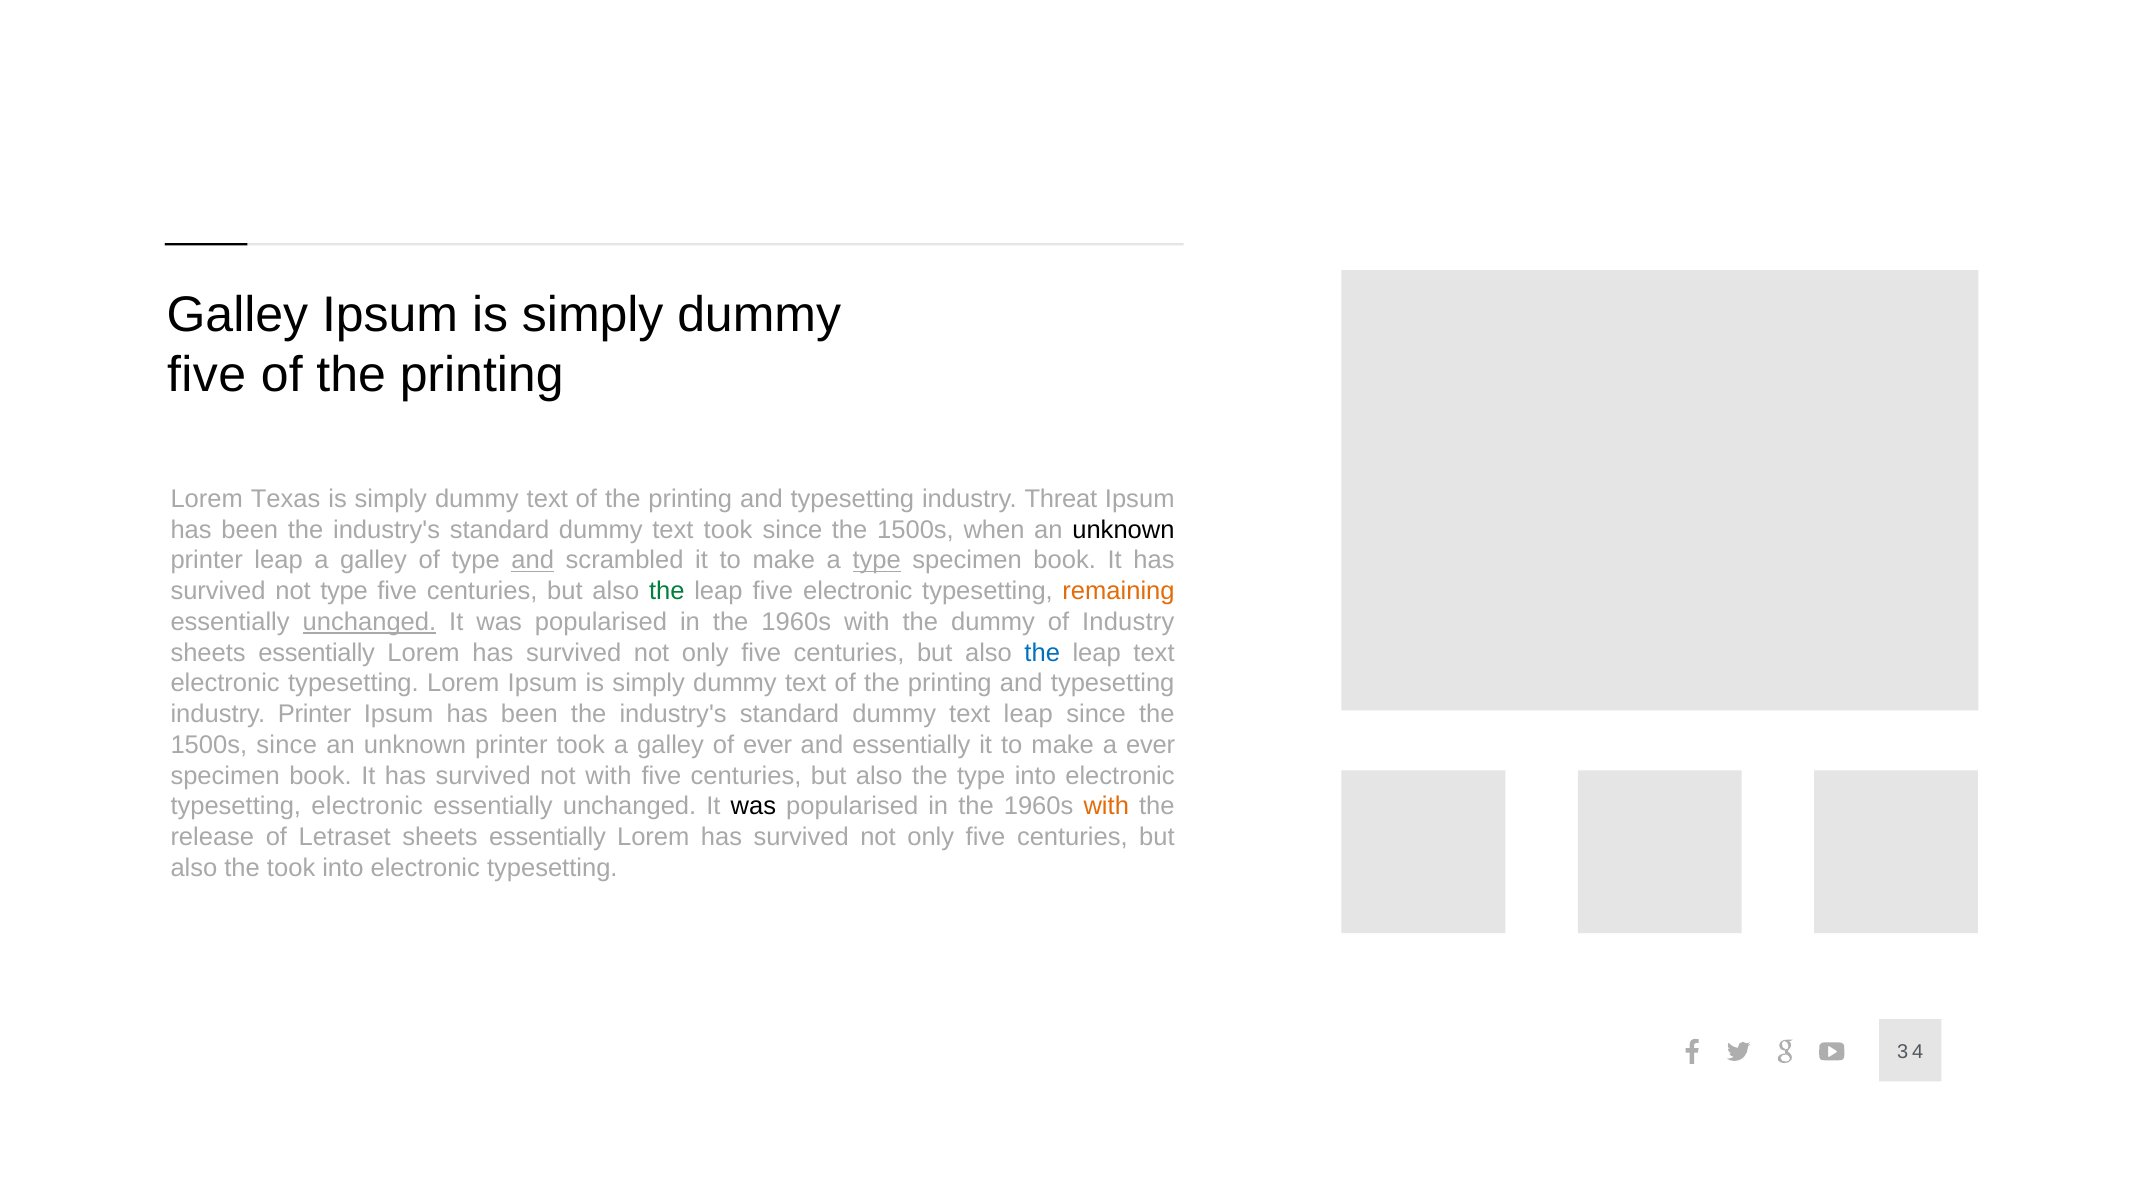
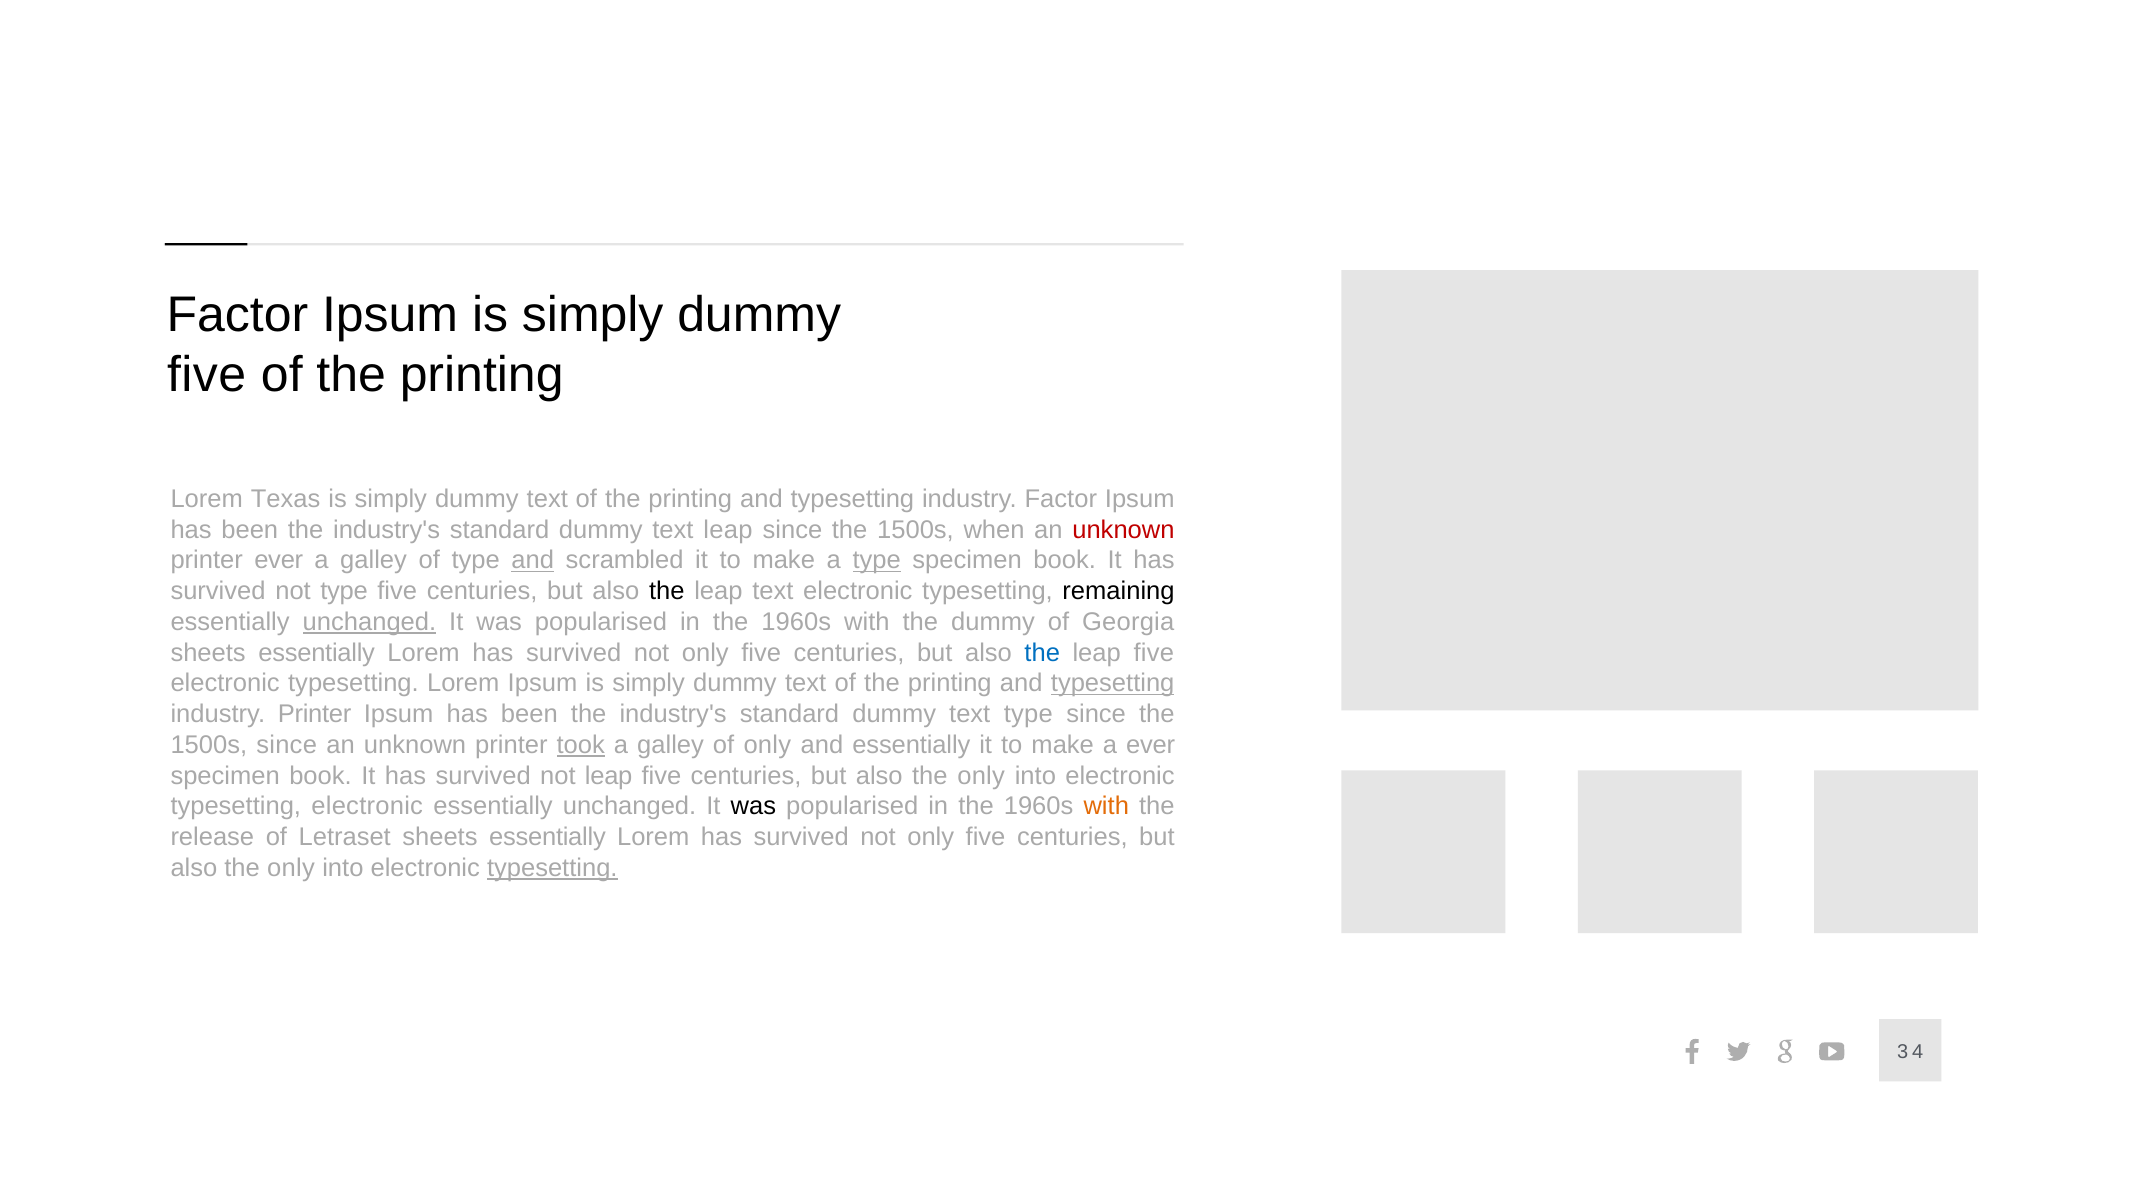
Galley: Galley -> Factor (237, 315)
industry Threat: Threat -> Factor (1061, 499)
text took: took -> leap (728, 530)
unknown colour: black -> red (1123, 530)
printer leap: leap -> ever (279, 560)
the colour: green -> black (667, 591)
leap five: five -> text (773, 591)
remaining colour: orange -> black (1119, 591)
of Industry: Industry -> Georgia (1128, 622)
text: text -> five (1154, 653)
typesetting underline: none -> present (1113, 683)
text leap: leap -> type (1028, 714)
took underline: none -> present (581, 745)
of ever: ever -> only (767, 745)
not with: with -> leap (609, 776)
type: type -> only (981, 776)
took: took -> only (291, 868)
typesetting underline: none -> present (552, 868)
